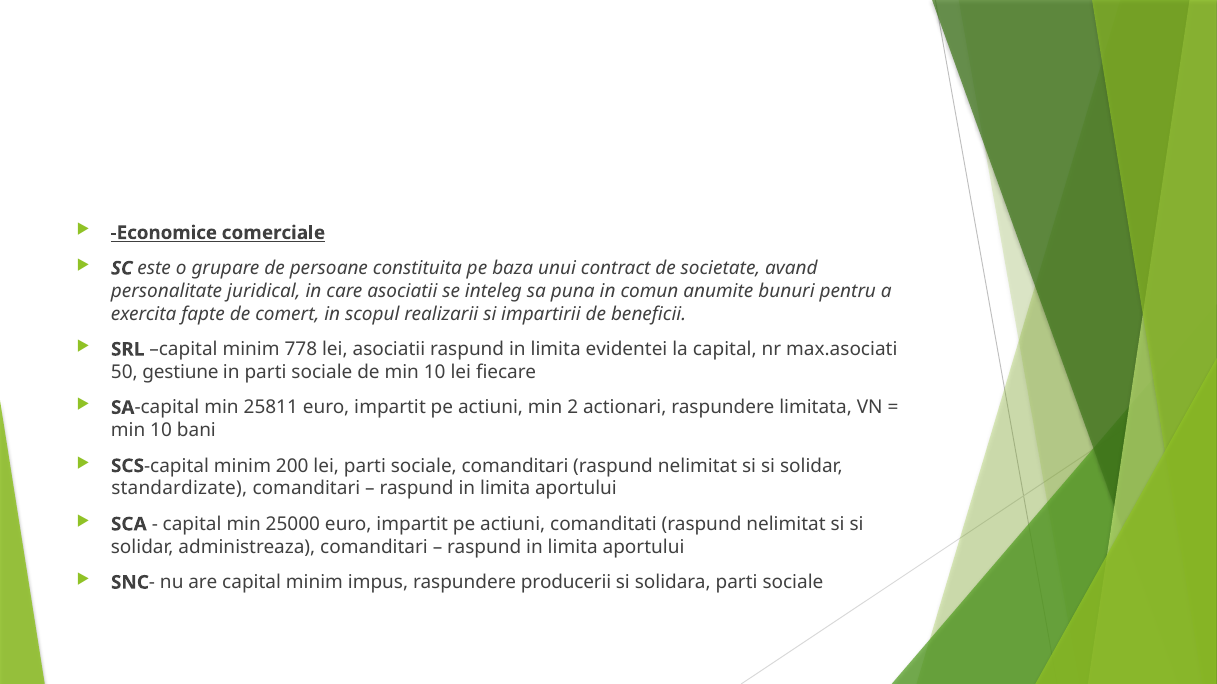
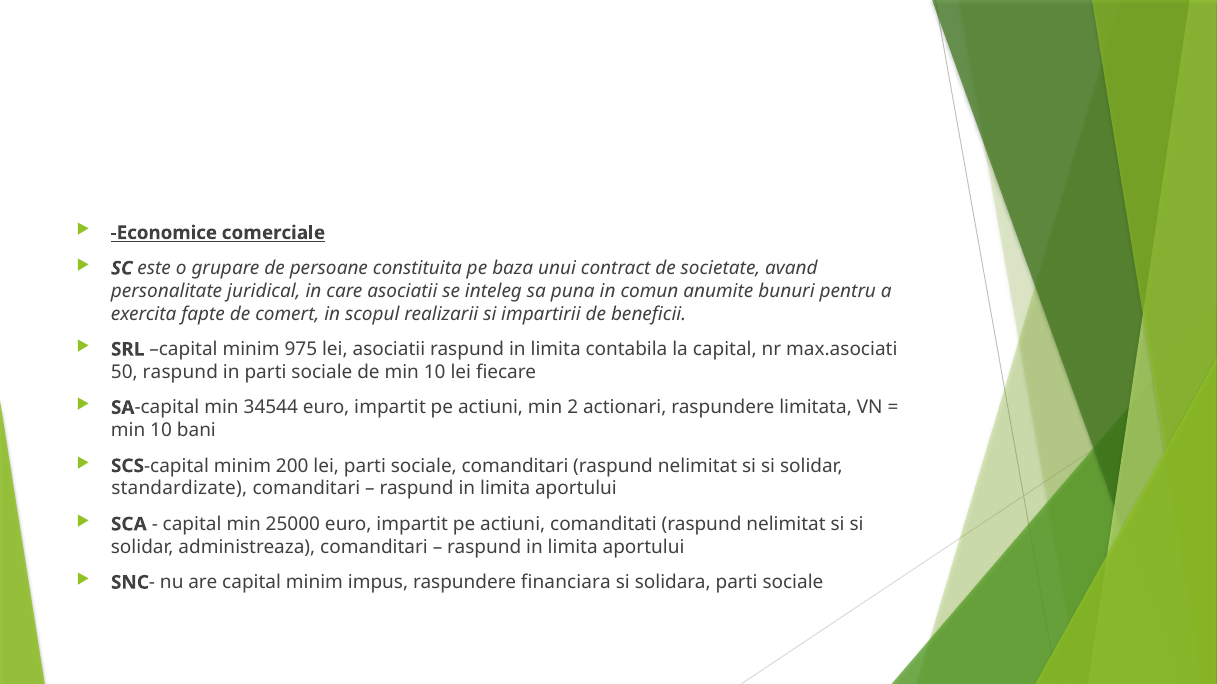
778: 778 -> 975 (301, 350)
evidentei: evidentei -> contabila (626, 350)
50 gestiune: gestiune -> raspund (180, 372)
25811: 25811 -> 34544 (271, 408)
producerii: producerii -> financiara (566, 583)
